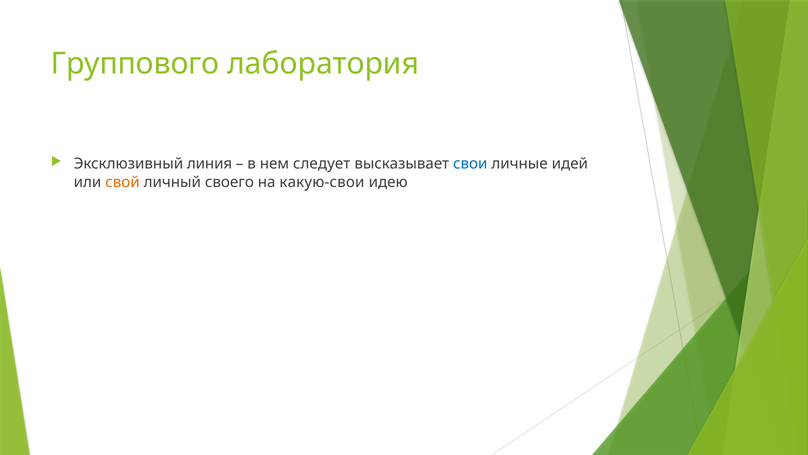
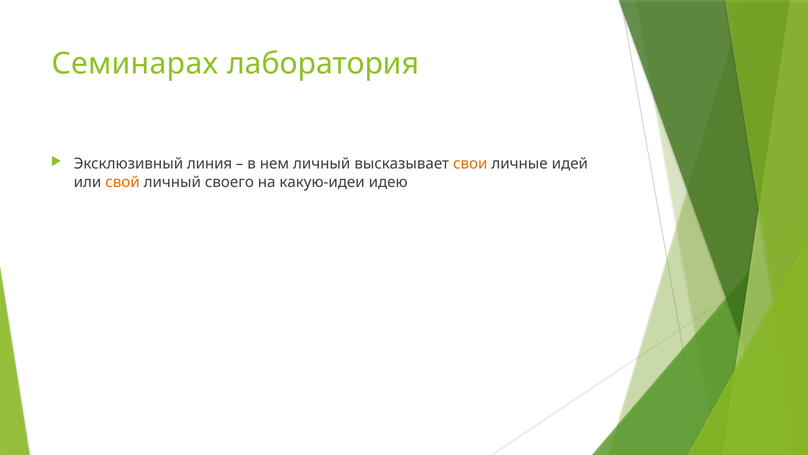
Группового: Группового -> Семинарах (135, 64)
нем следует: следует -> личный (322, 164)
свои colour: blue -> orange (470, 164)
какую-свои: какую-свои -> какую-идеи (322, 182)
